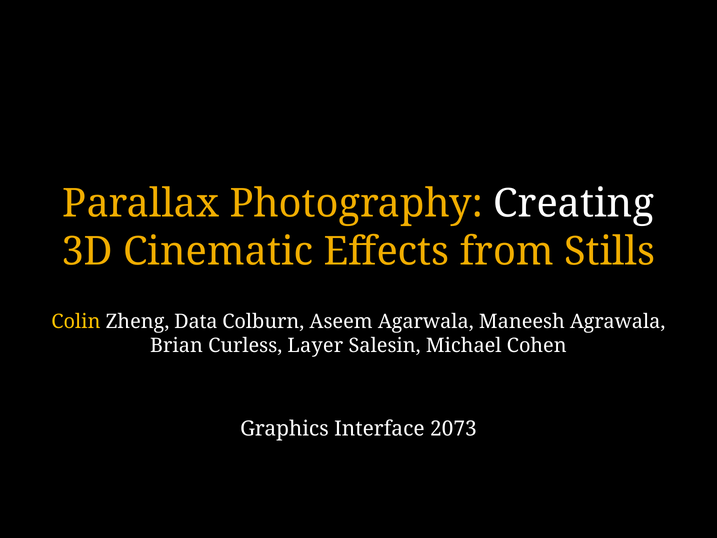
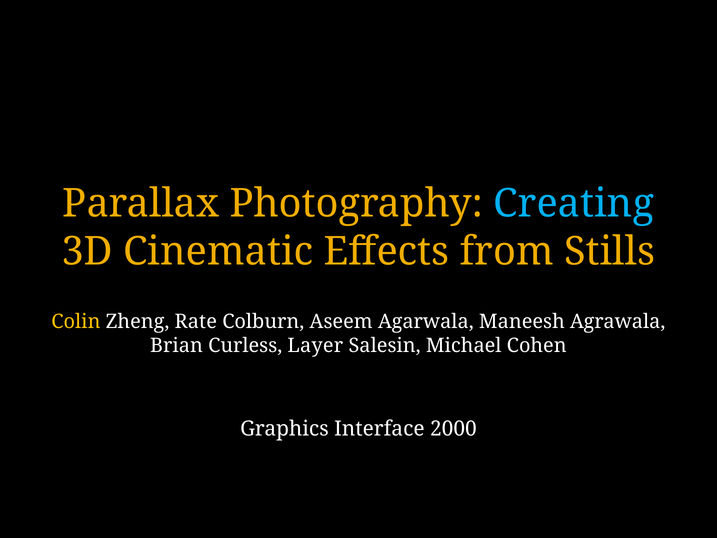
Creating colour: white -> light blue (574, 204)
Data: Data -> Rate (196, 322)
2073: 2073 -> 2000 (453, 429)
